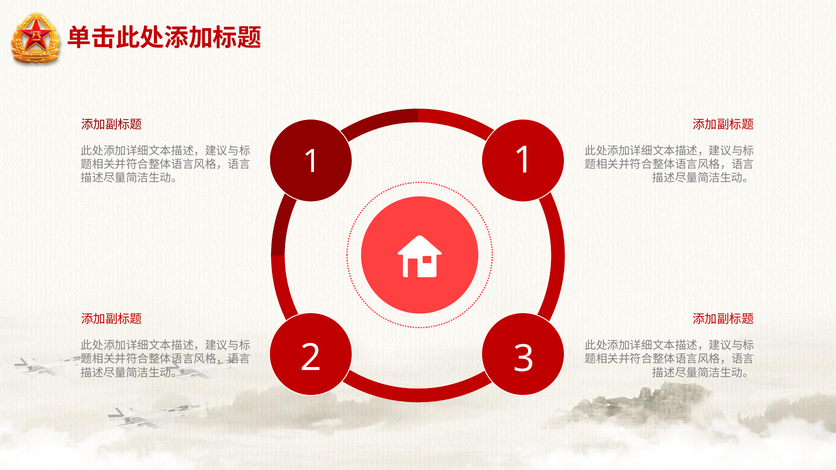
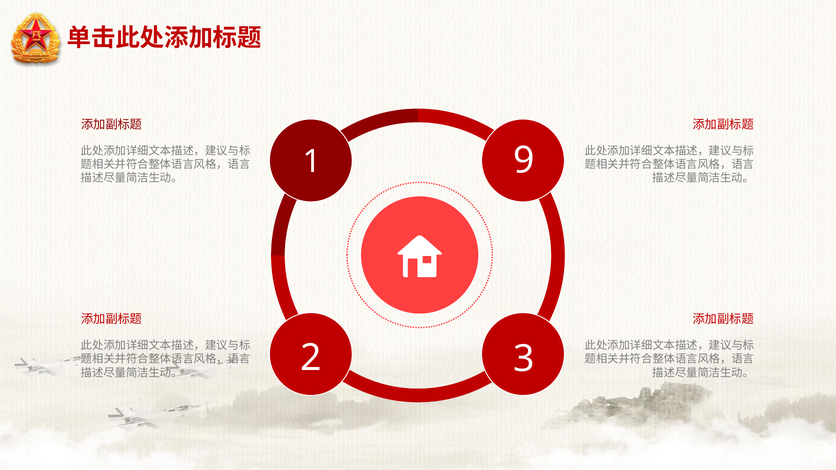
1 1: 1 -> 9 (524, 160)
